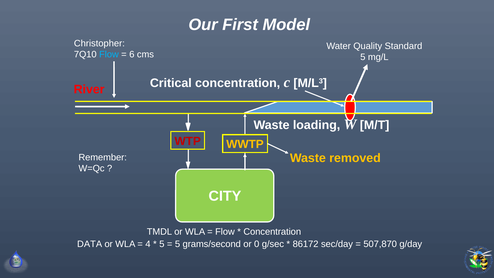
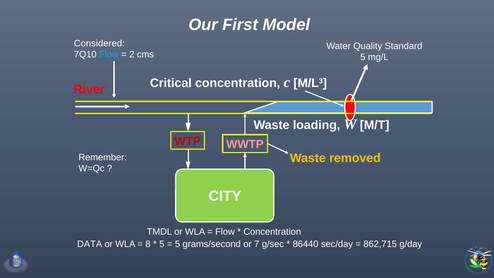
Christopher: Christopher -> Considered (99, 43)
6: 6 -> 2 (132, 55)
WWTP colour: yellow -> pink (245, 144)
4: 4 -> 8 (148, 244)
0: 0 -> 7 (257, 244)
86172: 86172 -> 86440 (306, 244)
507,870: 507,870 -> 862,715 (380, 244)
